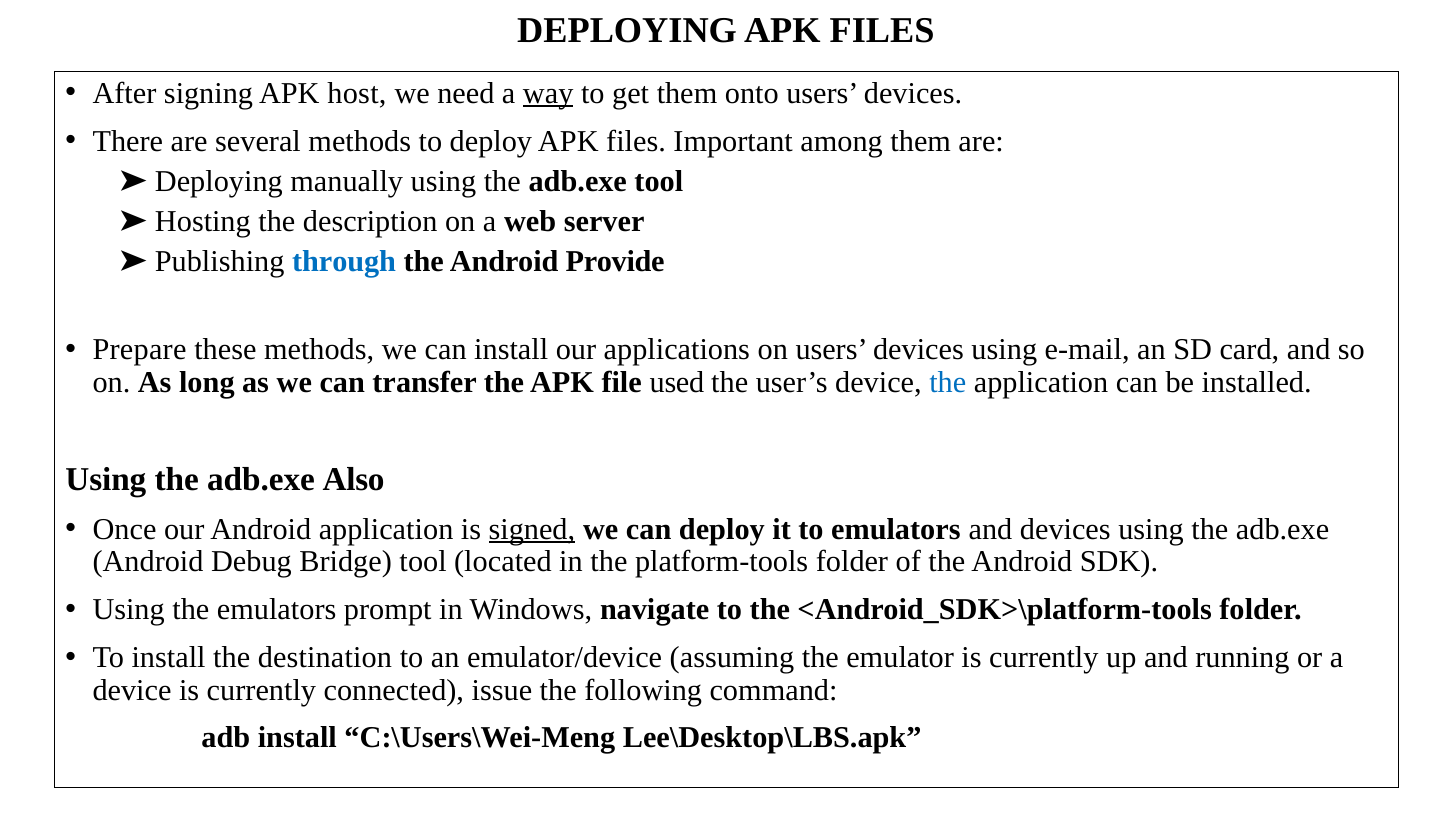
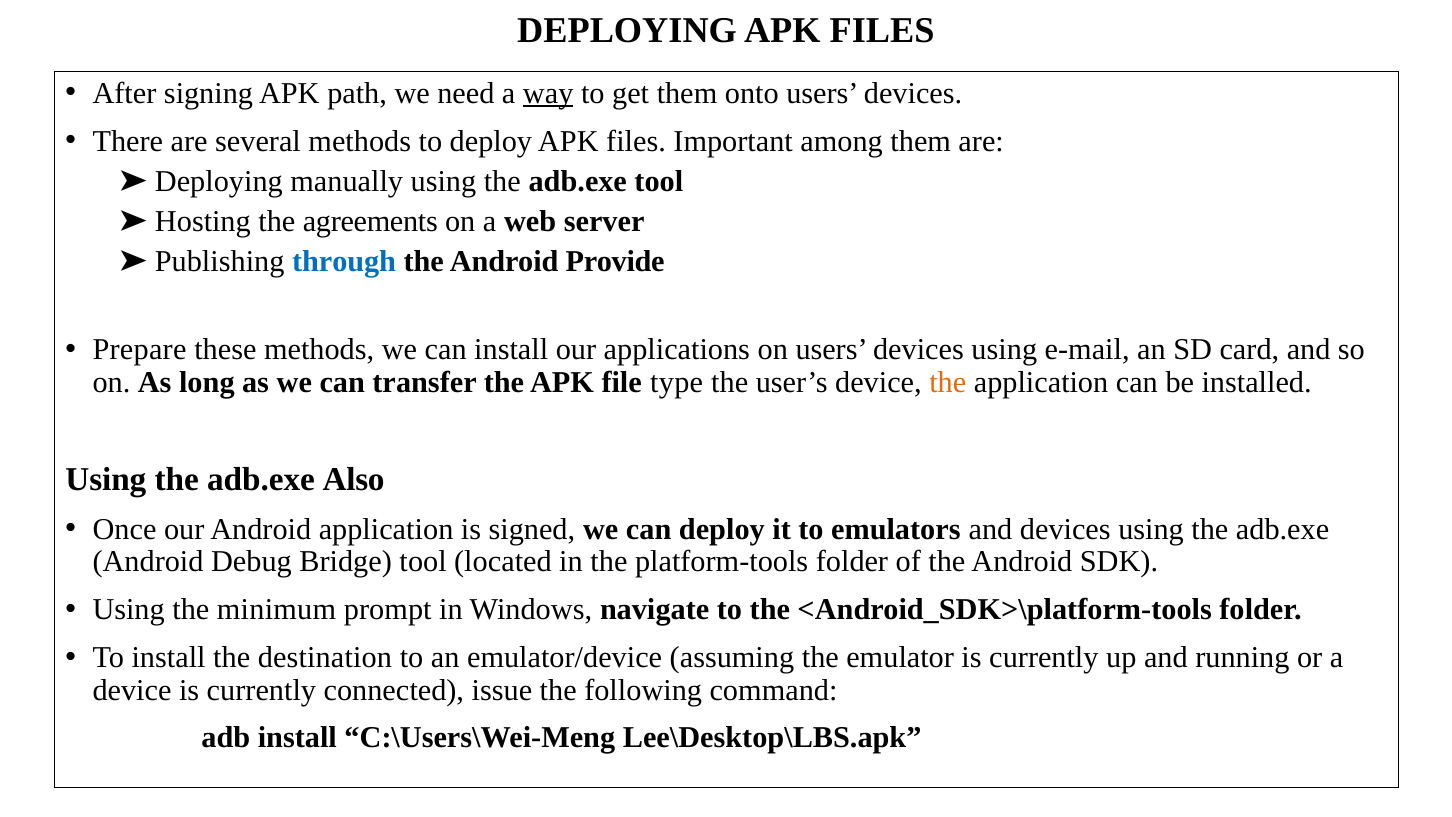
host: host -> path (357, 93)
description: description -> agreements (370, 221)
used: used -> type (677, 382)
the colour: blue -> orange (948, 382)
signed underline: present -> none (532, 529)
the emulators: emulators -> minimum (277, 609)
